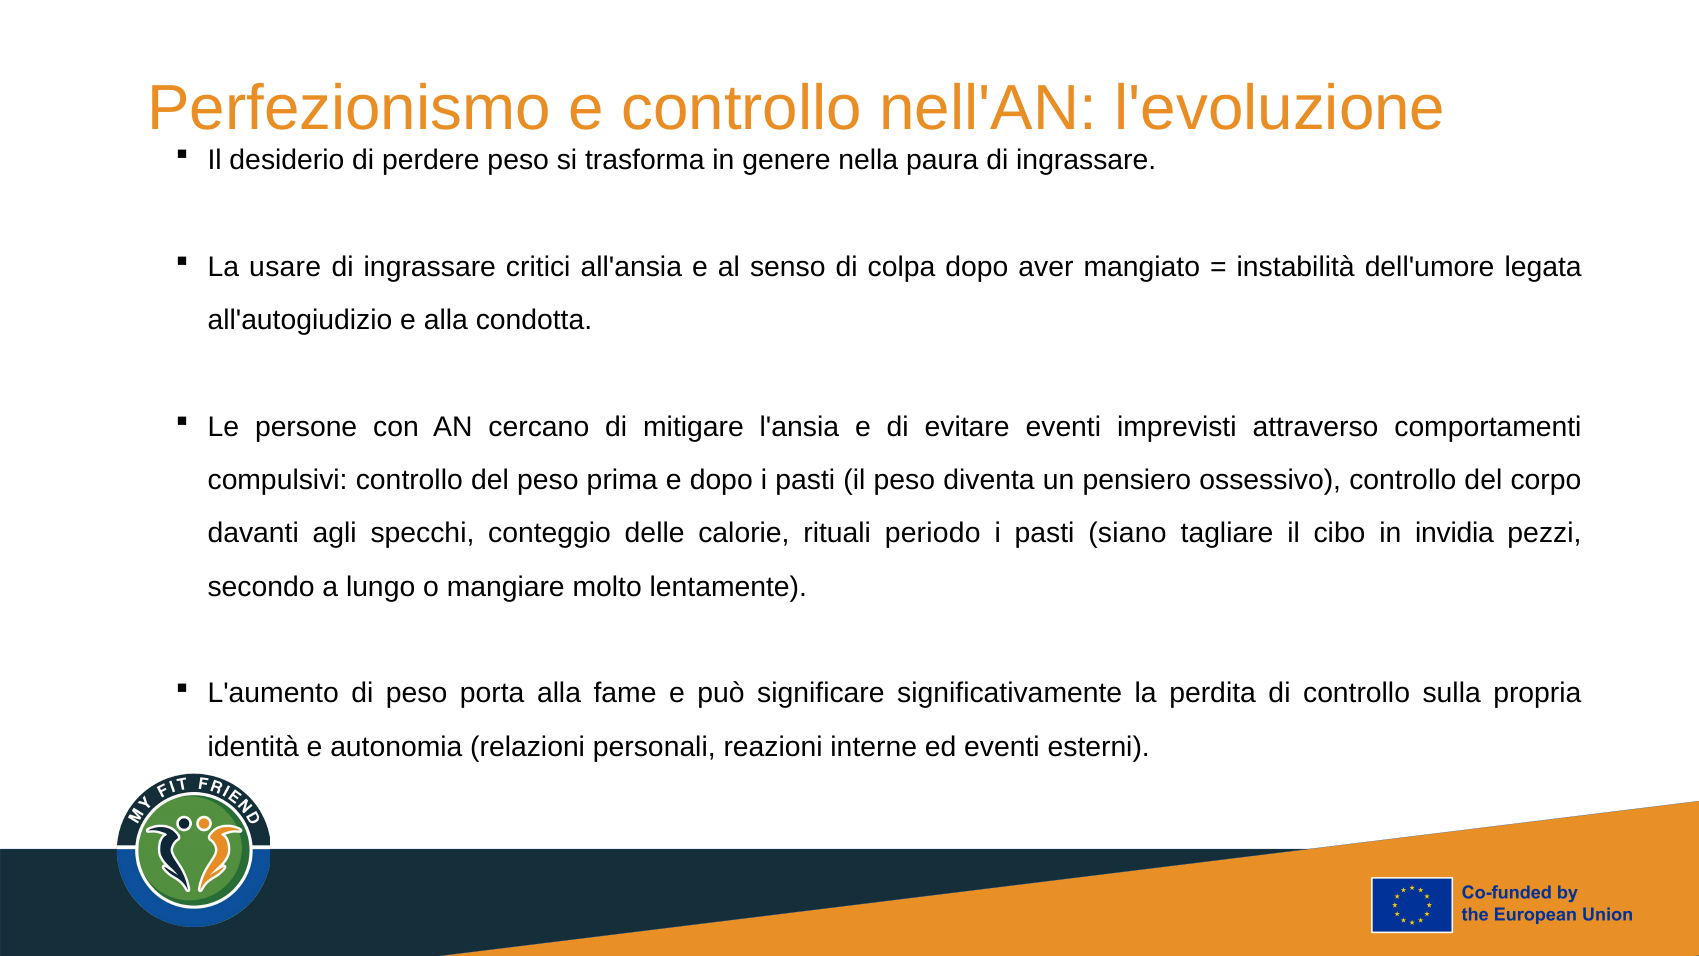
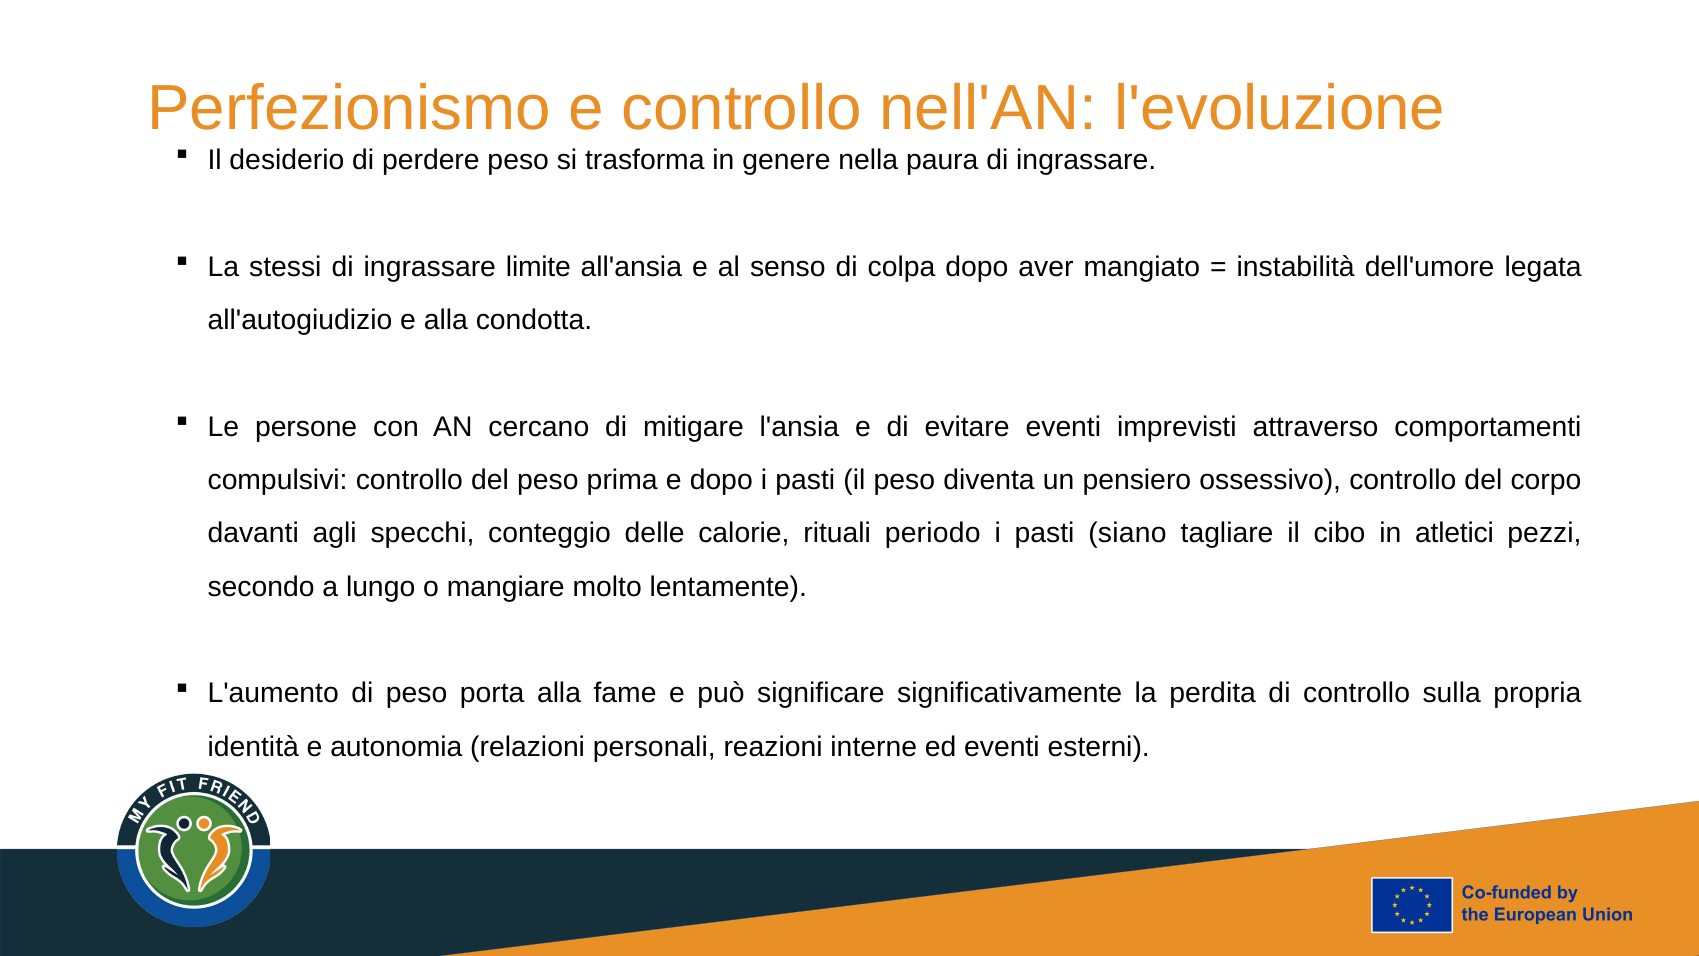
usare: usare -> stessi (285, 267)
critici: critici -> limite (538, 267)
invidia: invidia -> atletici (1455, 533)
